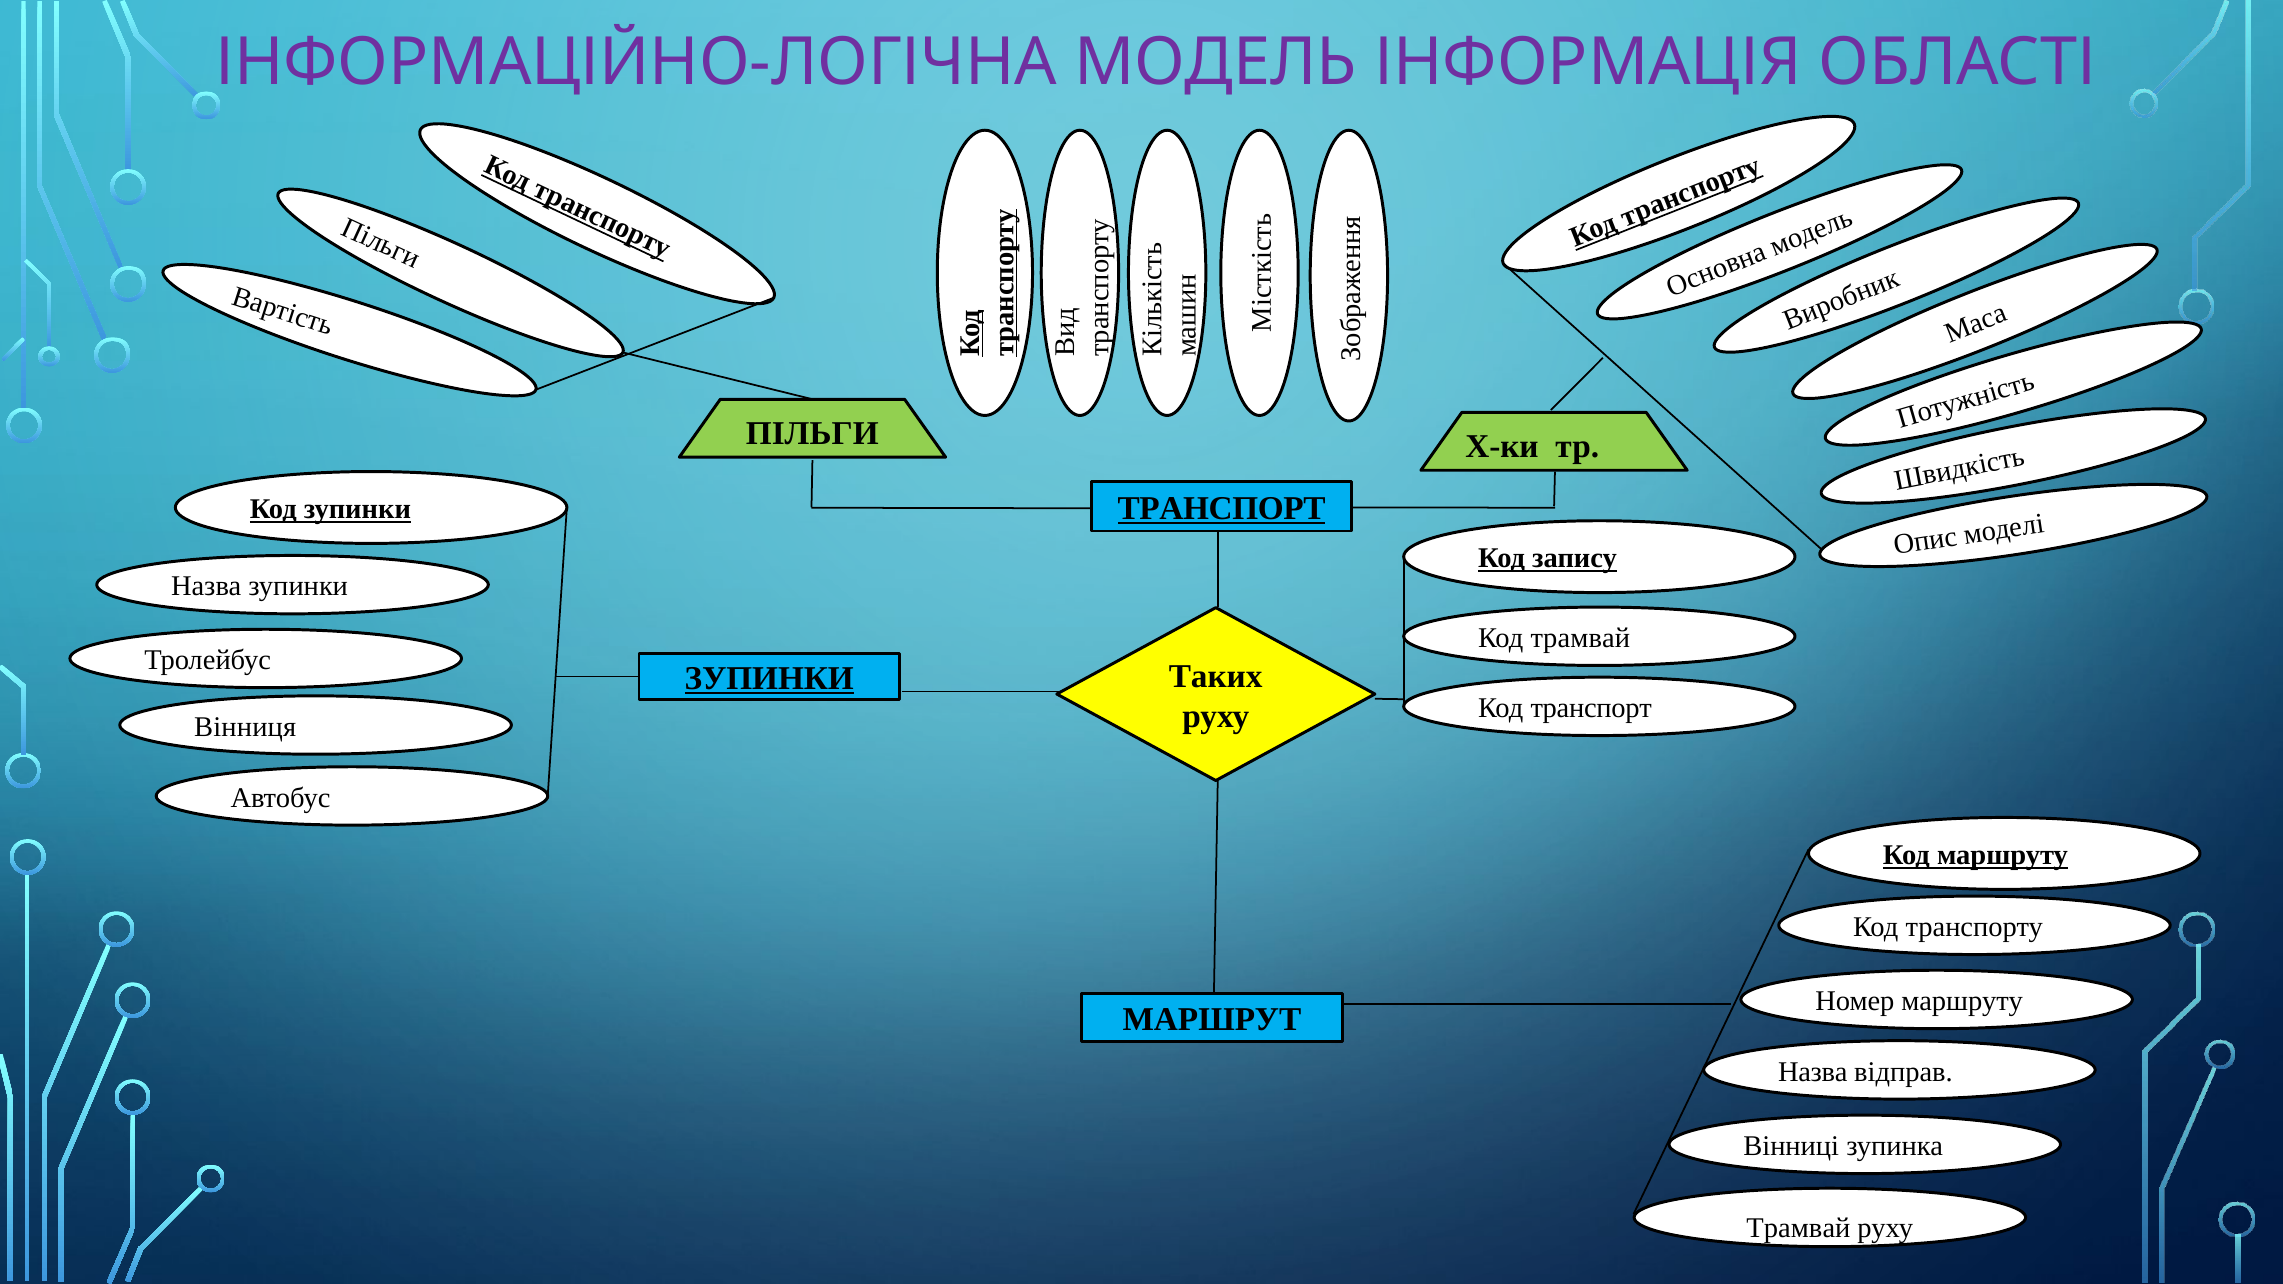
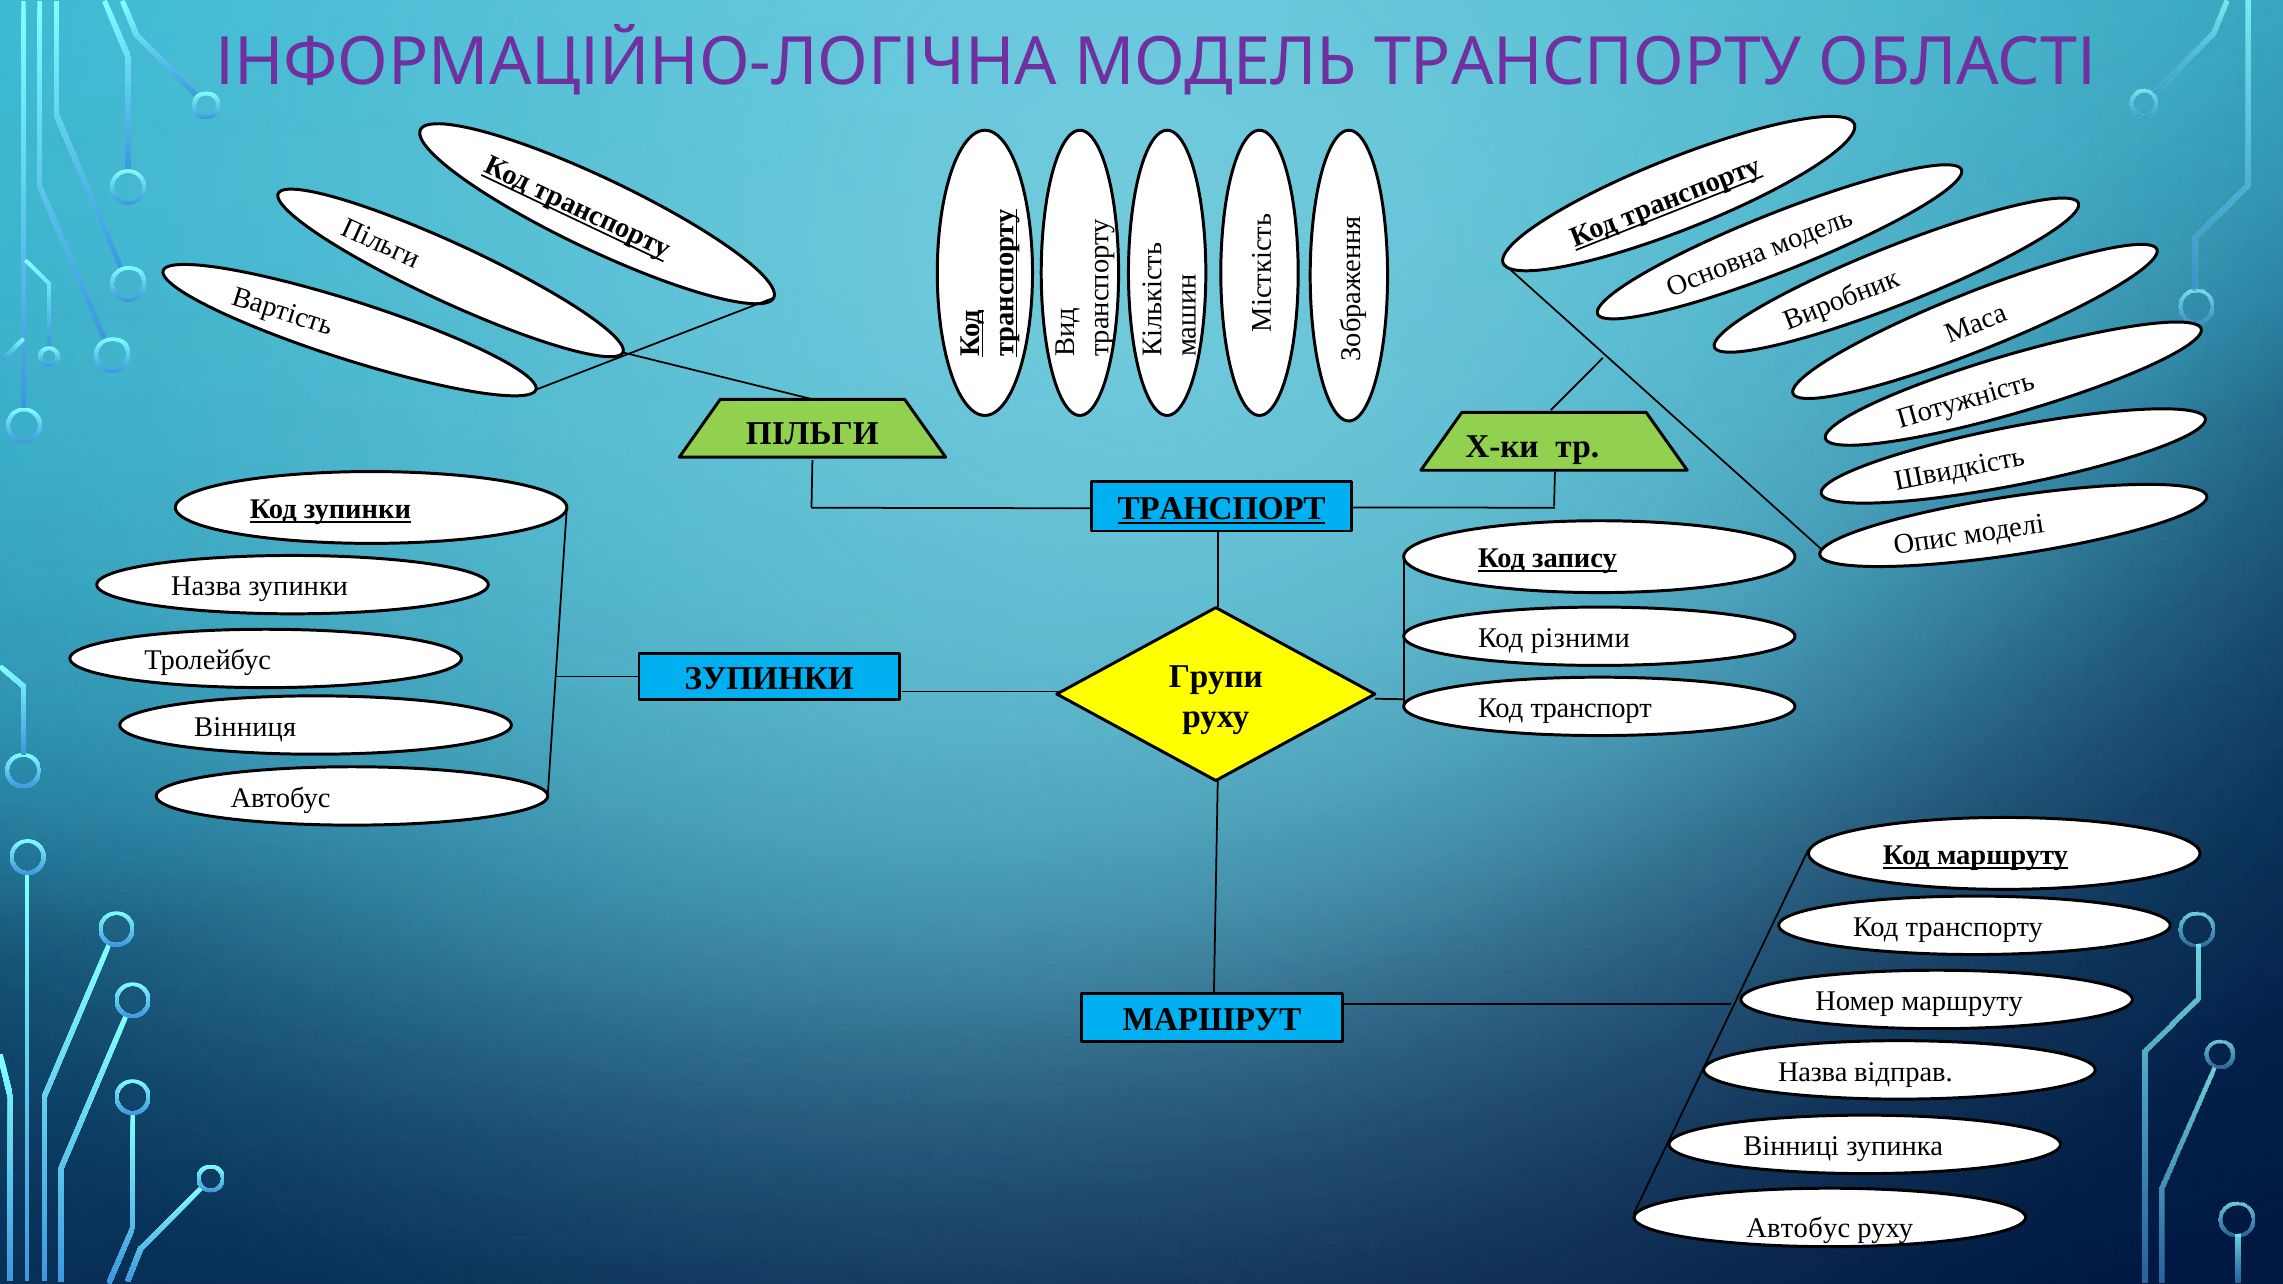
МОДЕЛЬ ІНФОРМАЦІЯ: ІНФОРМАЦІЯ -> ТРАНСПОРТУ (1588, 62)
Код трамвай: трамвай -> різними (1580, 638)
Таких: Таких -> Групи (1216, 676)
ЗУПИНКИ underline: present -> none (769, 679)
Трамвай: Трамвай -> Автобус (1798, 1228)
